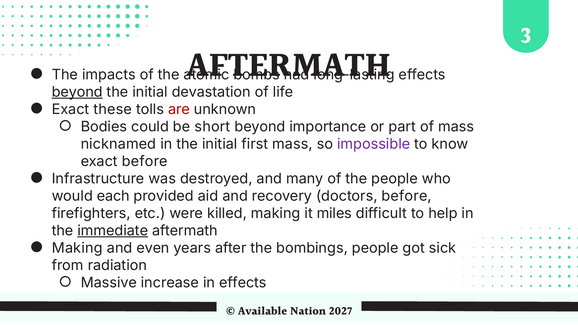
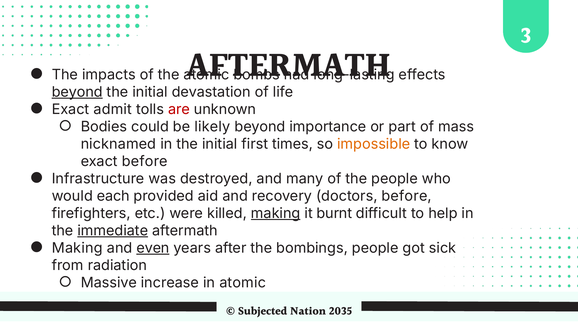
these: these -> admit (113, 109)
short: short -> likely (212, 127)
first mass: mass -> times (293, 144)
impossible colour: purple -> orange (374, 144)
making underline: none -> present (276, 213)
miles: miles -> burnt (334, 213)
even underline: none -> present (153, 248)
in effects: effects -> atomic (243, 283)
Available: Available -> Subjected (263, 312)
2027: 2027 -> 2035 (340, 312)
